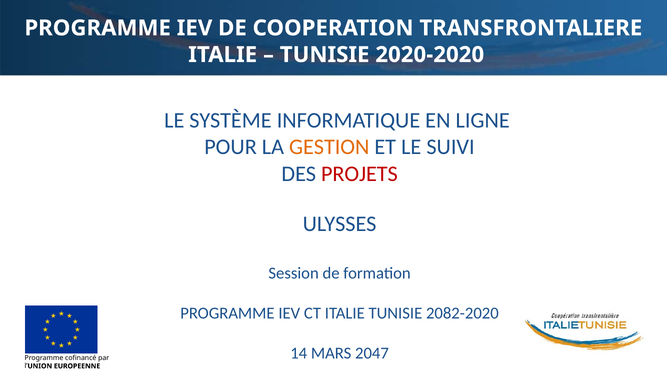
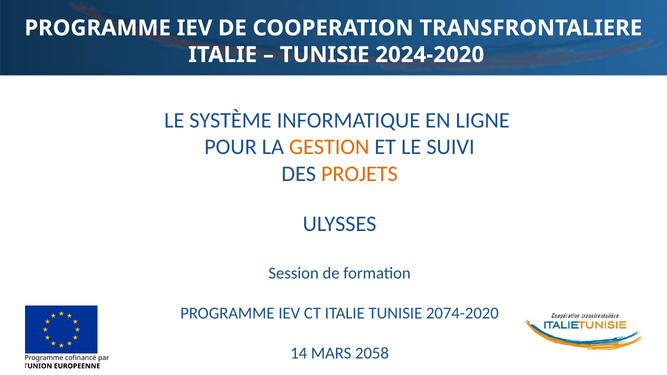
2020-2020: 2020-2020 -> 2024-2020 (430, 55)
PROJETS colour: red -> orange (359, 174)
2082-2020: 2082-2020 -> 2074-2020 (462, 314)
2047: 2047 -> 2058 (372, 354)
